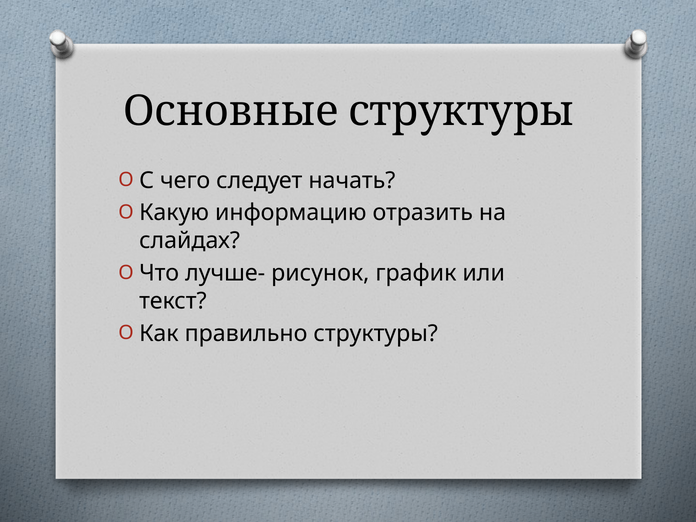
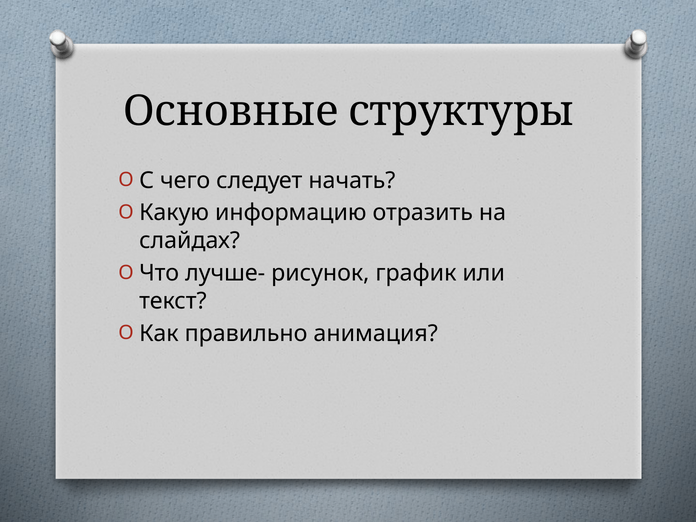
правильно структуры: структуры -> анимация (376, 333)
